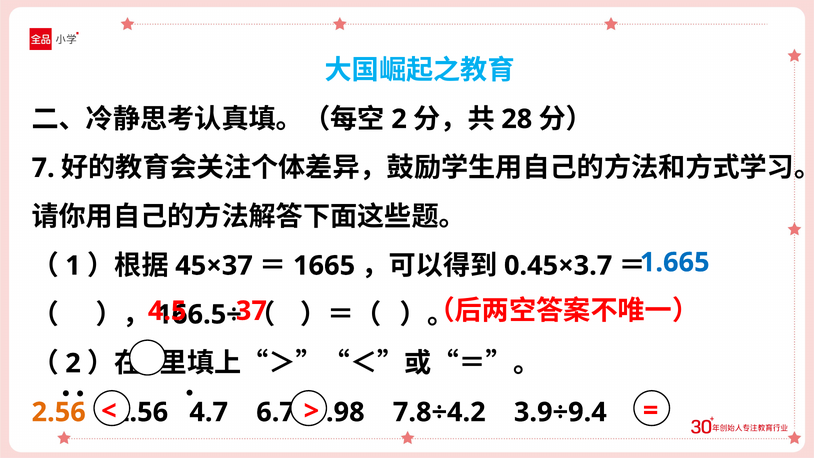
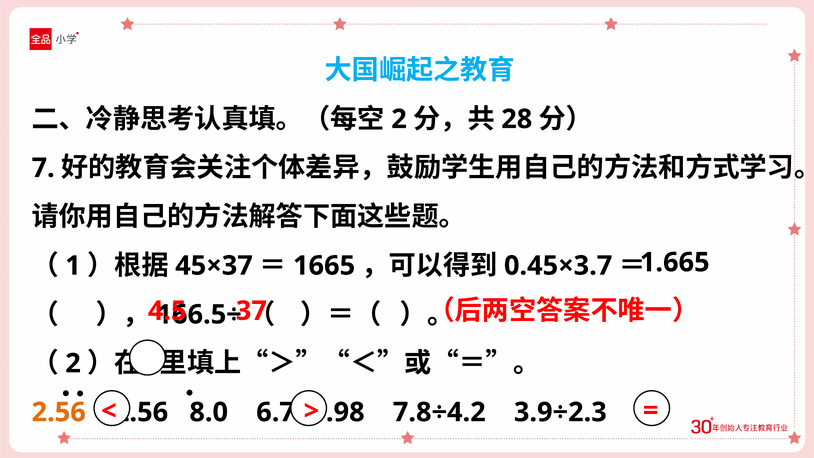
1.665 colour: blue -> black (675, 262)
4.7: 4.7 -> 8.0 (209, 412)
3.9÷9.4: 3.9÷9.4 -> 3.9÷2.3 (560, 412)
